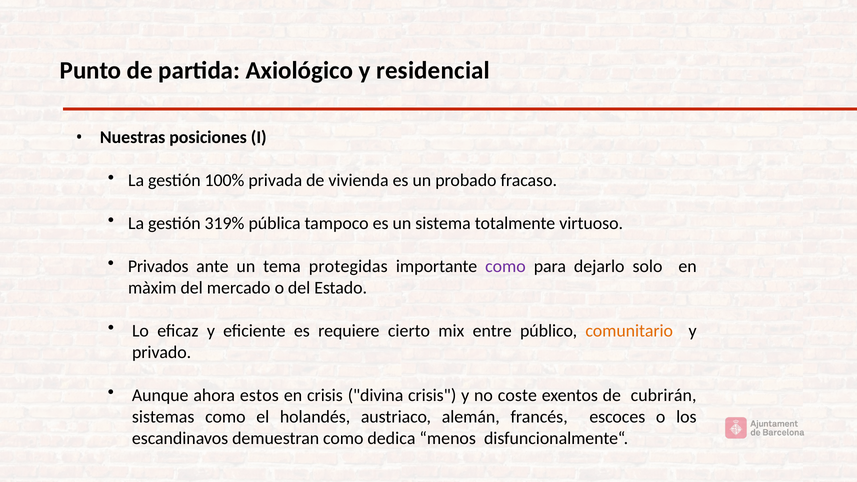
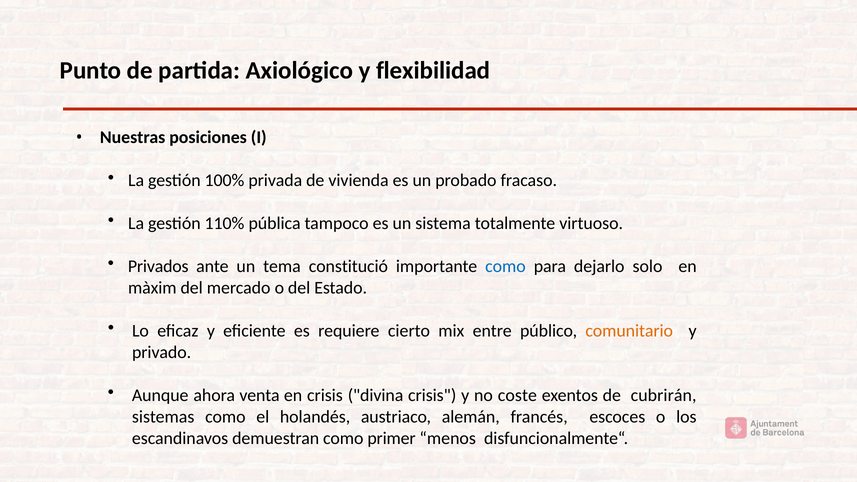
residencial: residencial -> flexibilidad (433, 71)
319%: 319% -> 110% (224, 223)
protegidas: protegidas -> constitució (348, 266)
como colour: purple -> blue (505, 266)
estos: estos -> venta (260, 395)
dedica: dedica -> primer (392, 438)
